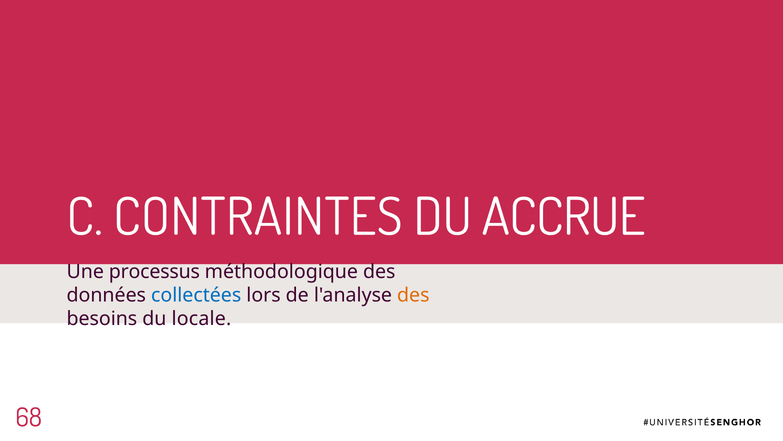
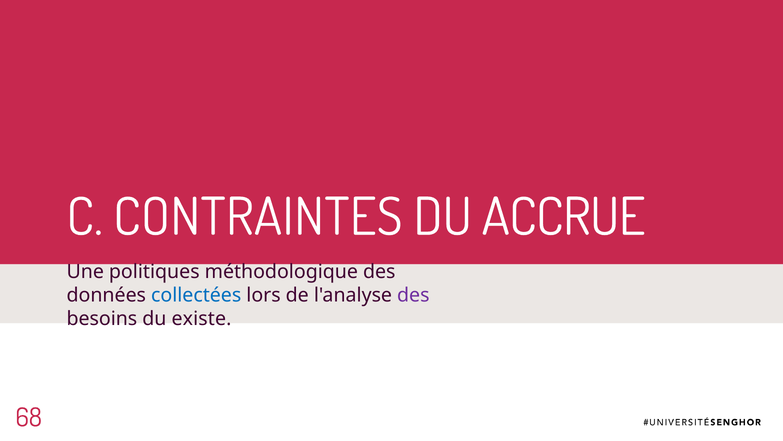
processus: processus -> politiques (154, 271)
des colour: orange -> purple (413, 295)
locale: locale -> existe (201, 318)
